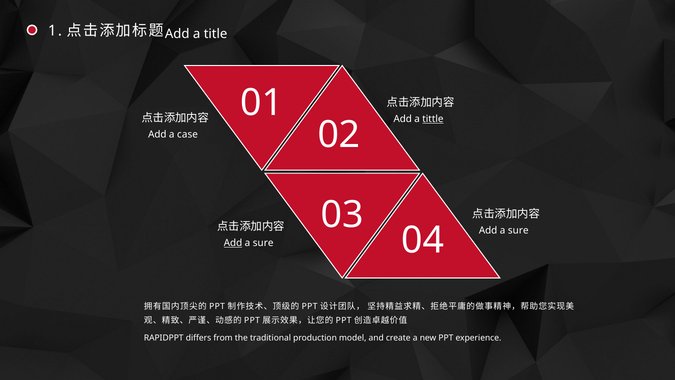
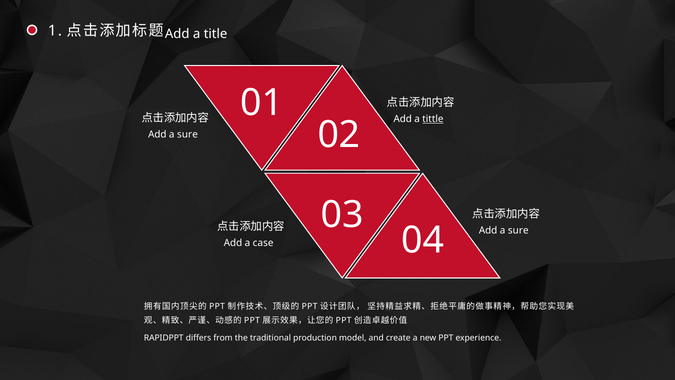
case: case -> sure (187, 135)
Add underline: present -> none (233, 243)
sure: sure -> case (263, 243)
